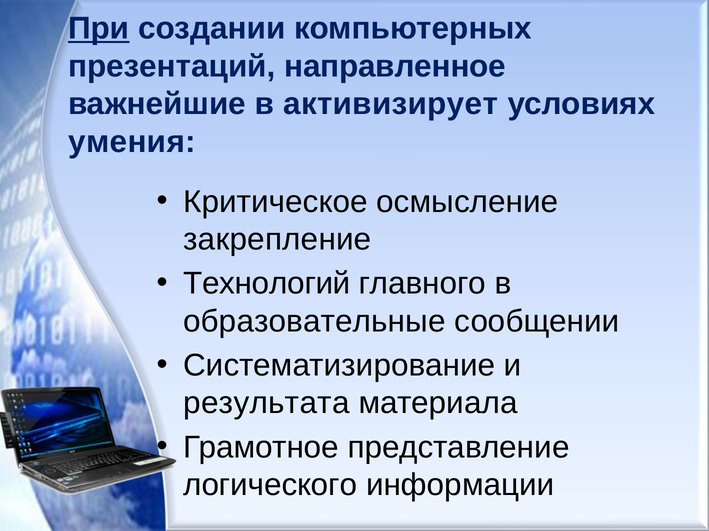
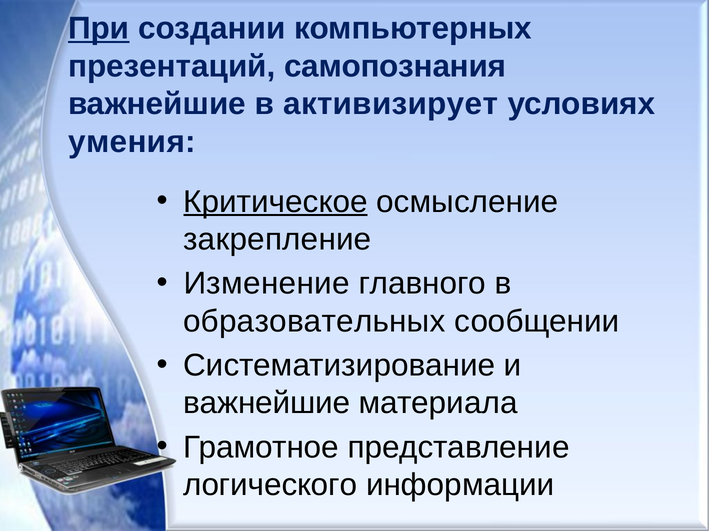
направленное: направленное -> самопознания (395, 66)
Критическое underline: none -> present (275, 202)
Технологий: Технологий -> Изменение (267, 284)
образовательные: образовательные -> образовательных (314, 322)
результата: результата -> важнейшие (267, 404)
